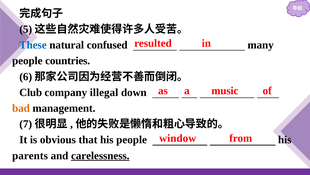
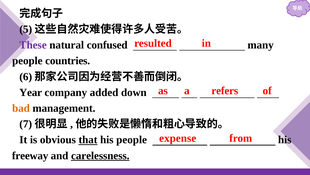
These colour: blue -> purple (33, 45)
music: music -> refers (225, 90)
Club: Club -> Year (31, 92)
illegal: illegal -> added (104, 92)
window: window -> expense (178, 138)
that underline: none -> present (88, 139)
parents: parents -> freeway (30, 155)
